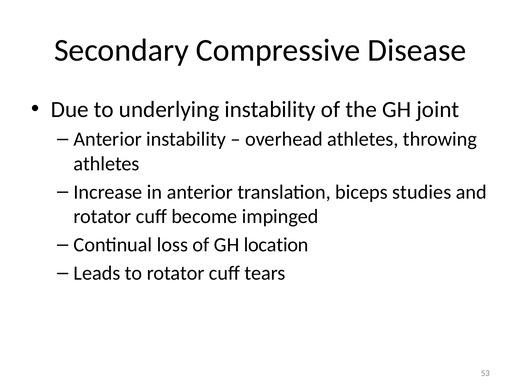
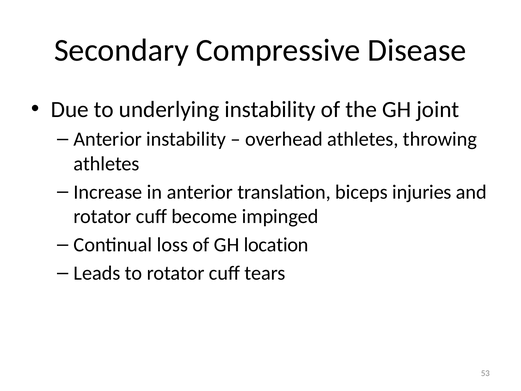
studies: studies -> injuries (422, 192)
